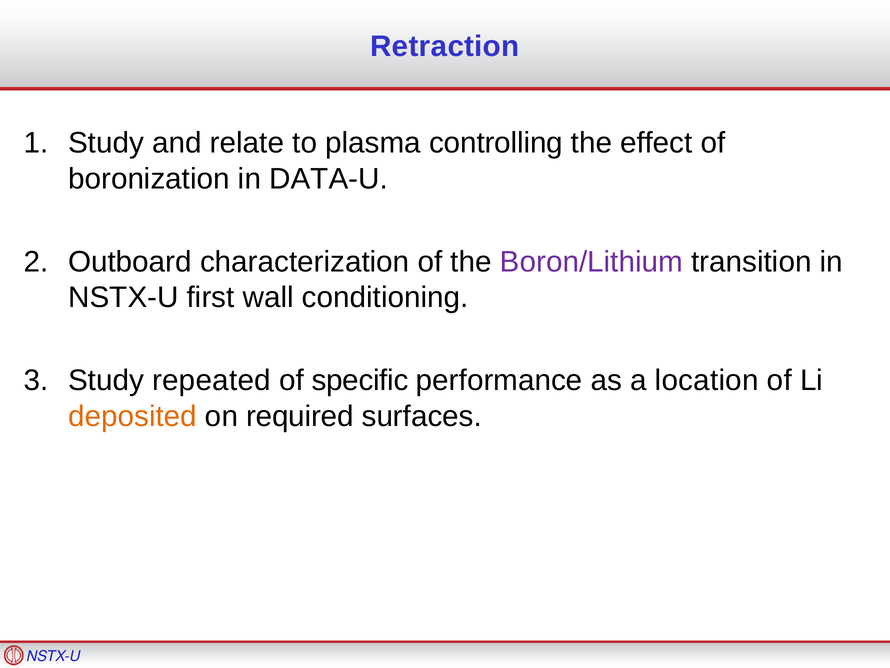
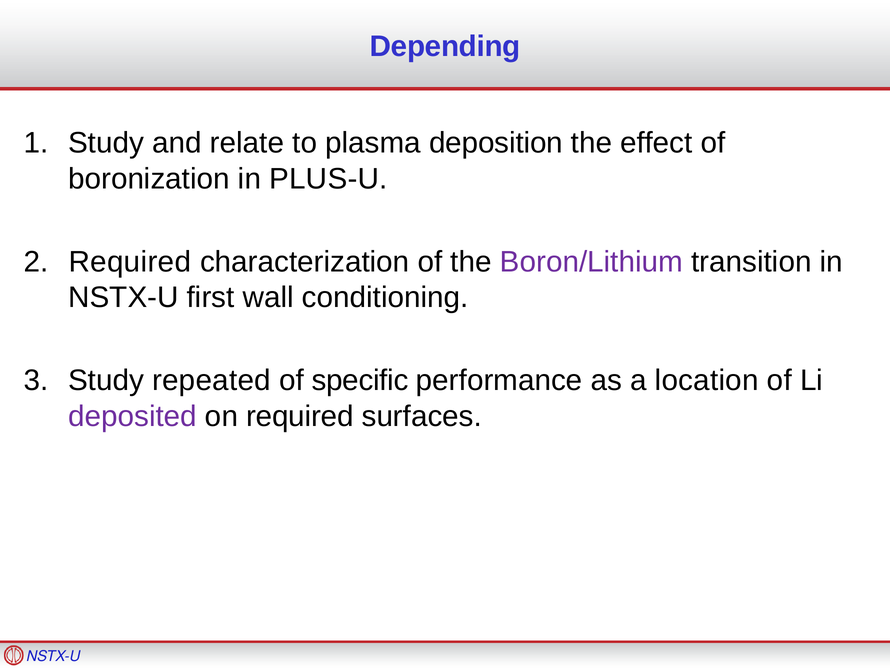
Retraction: Retraction -> Depending (445, 47)
controlling: controlling -> deposition (496, 143)
DATA-U: DATA-U -> PLUS-U (328, 179)
Outboard: Outboard -> Required (130, 262)
deposited colour: orange -> purple (133, 416)
